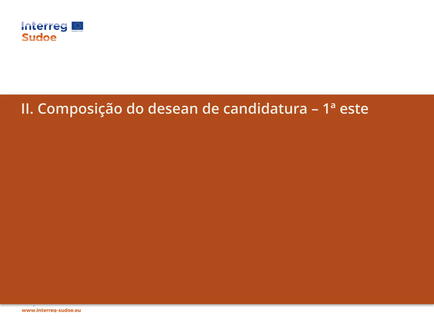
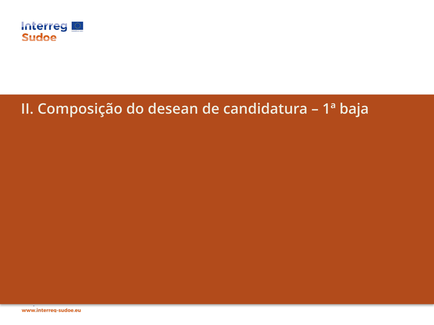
este: este -> baja (354, 109)
